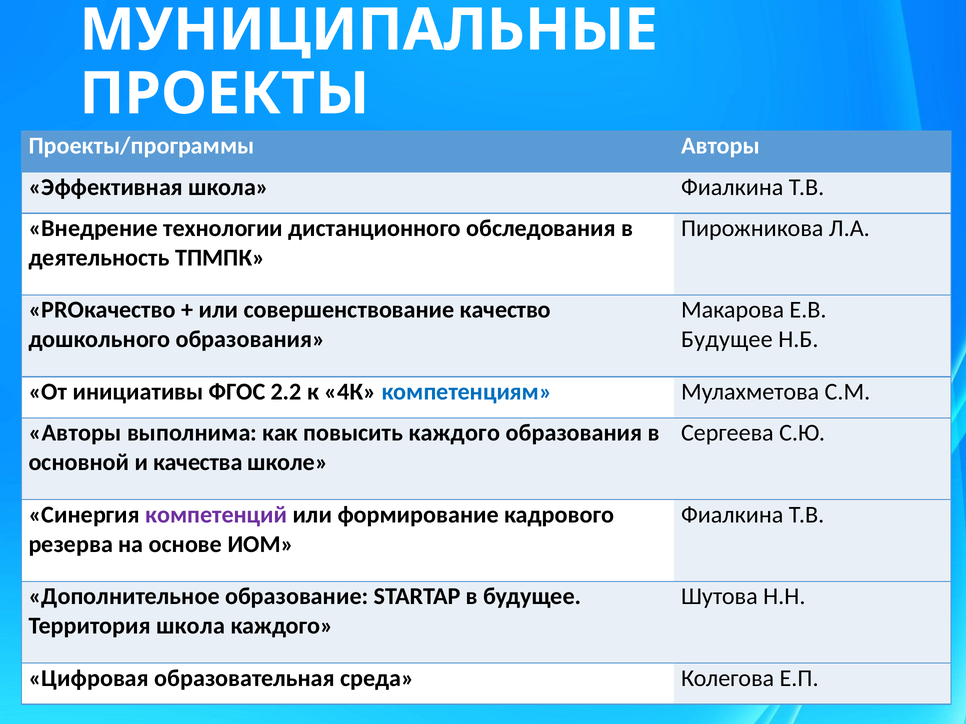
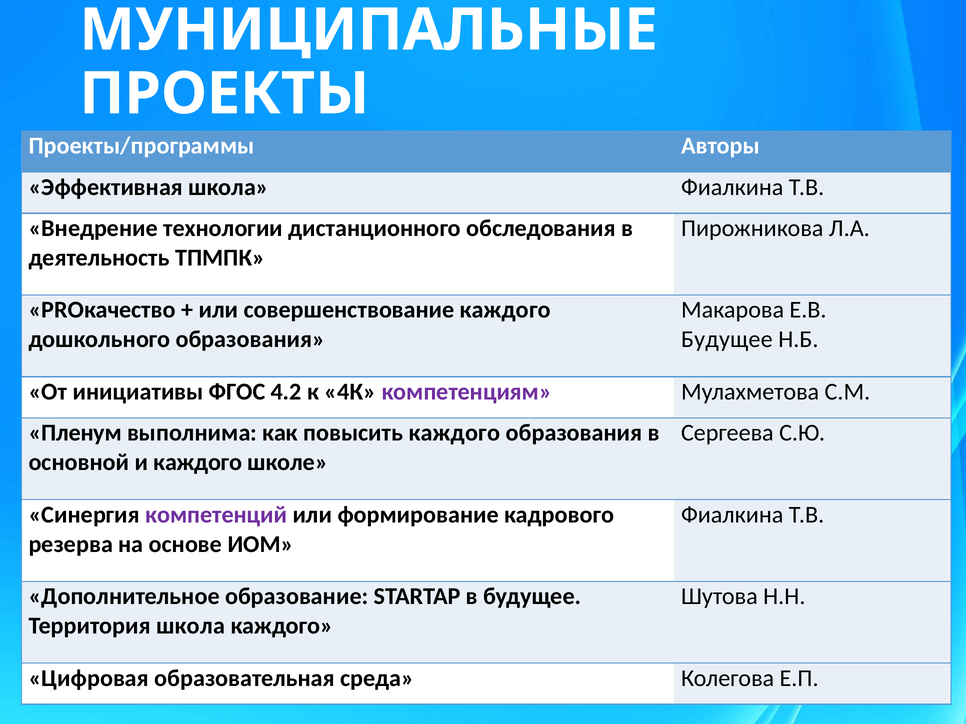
совершенствование качество: качество -> каждого (505, 310)
2.2: 2.2 -> 4.2 (286, 392)
компетенциям colour: blue -> purple (467, 392)
Авторы: Авторы -> Пленум (75, 433)
и качества: качества -> каждого (198, 463)
